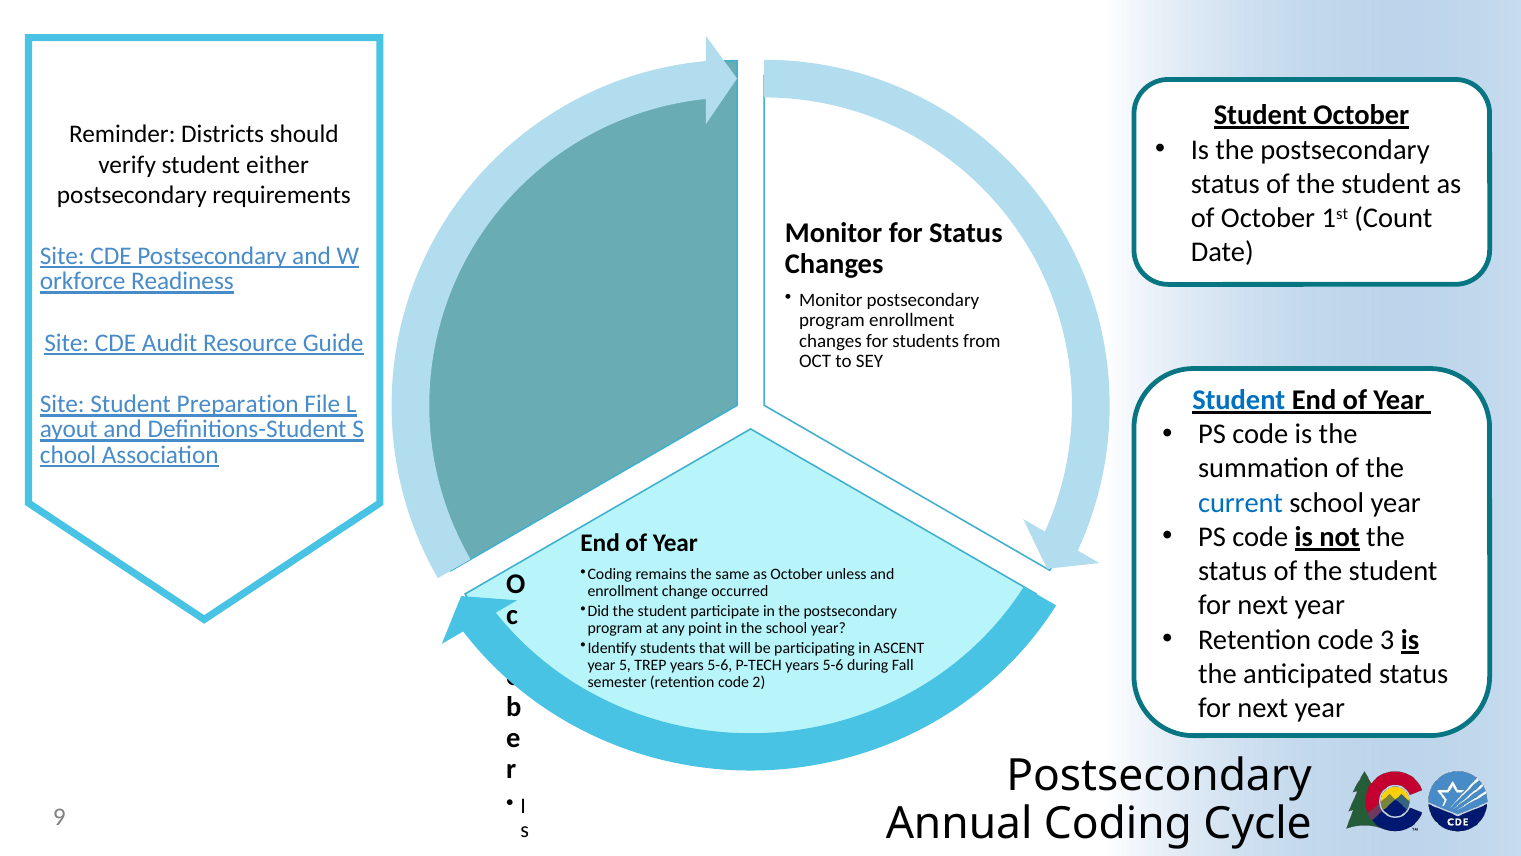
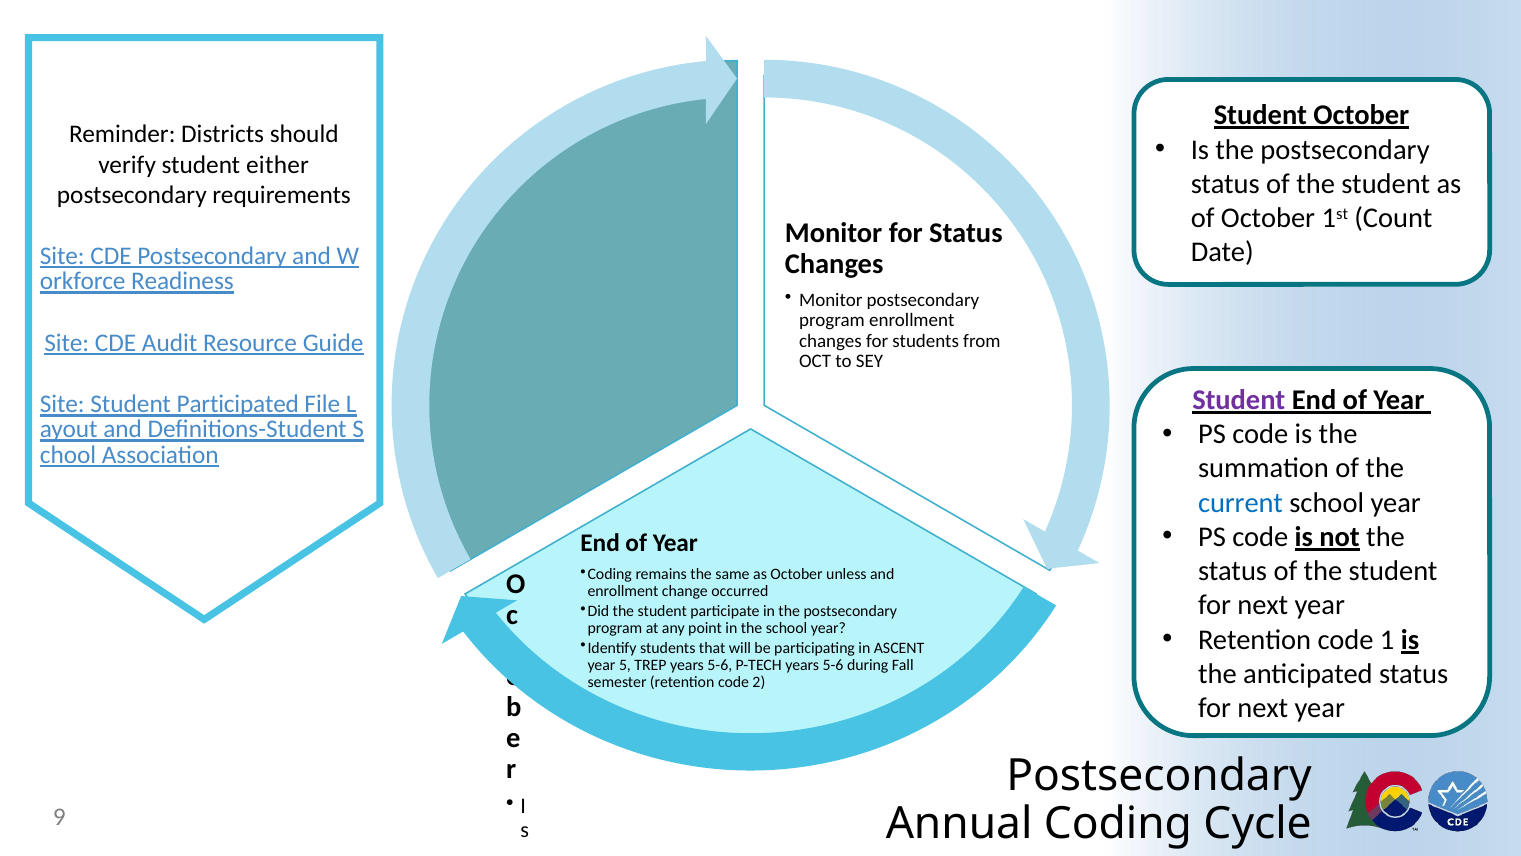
Student colour: blue -> purple (1239, 400)
Preparation: Preparation -> Participated (238, 404)
3: 3 -> 1 (1387, 639)
